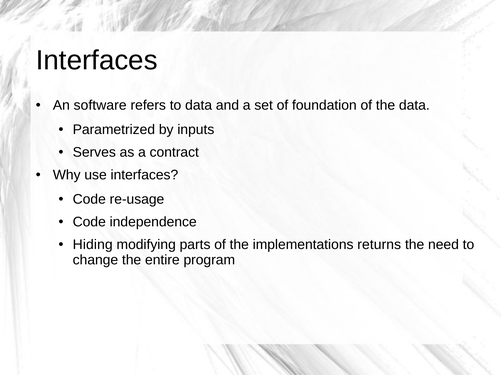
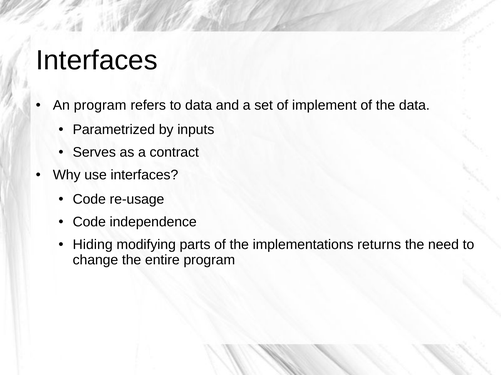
An software: software -> program (100, 105)
foundation: foundation -> implement (324, 105)
